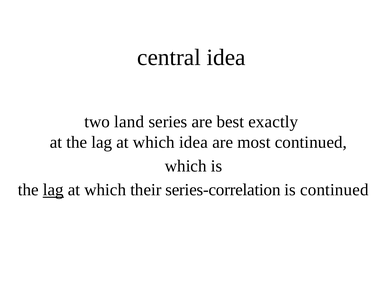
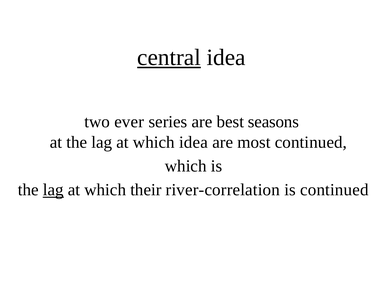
central underline: none -> present (169, 57)
land: land -> ever (129, 122)
exactly: exactly -> seasons (273, 122)
series-correlation: series-correlation -> river-correlation (223, 190)
